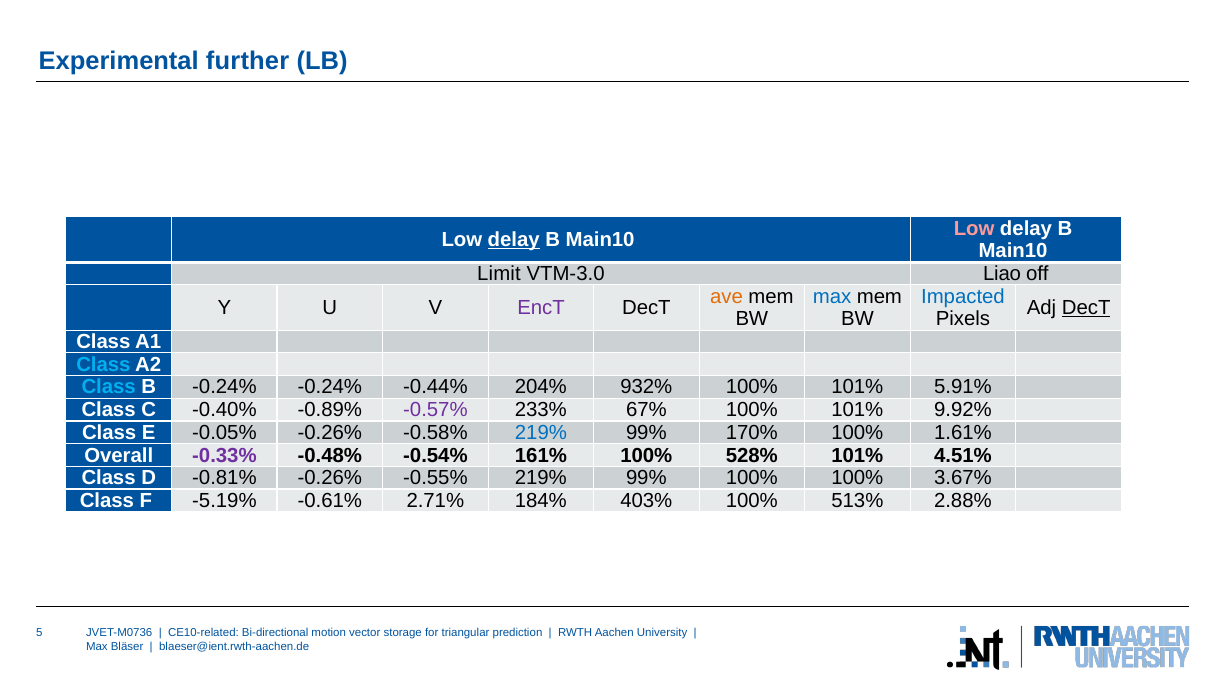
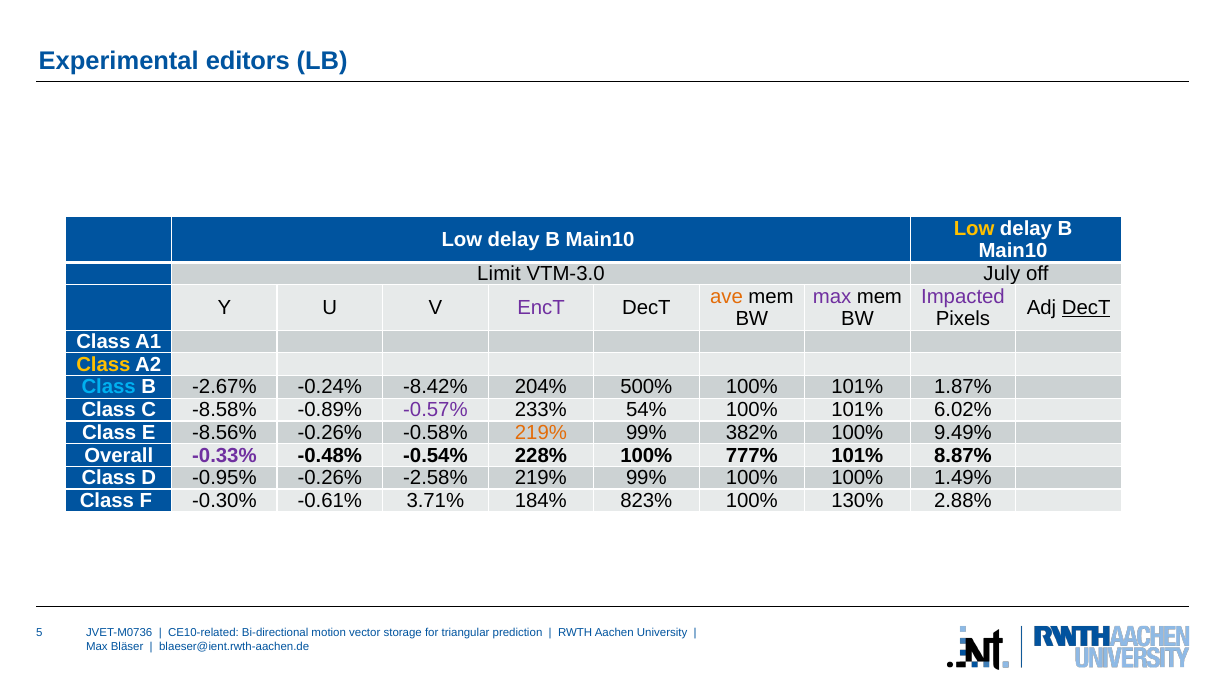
further: further -> editors (248, 61)
Low colour: pink -> yellow (974, 229)
delay underline: present -> none (514, 240)
Liao: Liao -> July (1002, 274)
max colour: blue -> purple (832, 297)
Impacted colour: blue -> purple (963, 297)
Class colour: light blue -> yellow (103, 365)
B -0.24%: -0.24% -> -2.67% (224, 388)
-0.44%: -0.44% -> -8.42% (435, 388)
932%: 932% -> 500% (646, 388)
5.91%: 5.91% -> 1.87% (963, 388)
-0.40%: -0.40% -> -8.58% (224, 410)
67%: 67% -> 54% (646, 410)
9.92%: 9.92% -> 6.02% (963, 410)
-0.05%: -0.05% -> -8.56% (224, 433)
219% colour: blue -> orange (541, 433)
170%: 170% -> 382% (752, 433)
1.61%: 1.61% -> 9.49% (963, 433)
161%: 161% -> 228% (541, 456)
528%: 528% -> 777% (752, 456)
4.51%: 4.51% -> 8.87% (963, 456)
-0.81%: -0.81% -> -0.95% (224, 478)
-0.55%: -0.55% -> -2.58% (435, 478)
3.67%: 3.67% -> 1.49% (963, 478)
-5.19%: -5.19% -> -0.30% (224, 501)
2.71%: 2.71% -> 3.71% (435, 501)
403%: 403% -> 823% (646, 501)
513%: 513% -> 130% (857, 501)
